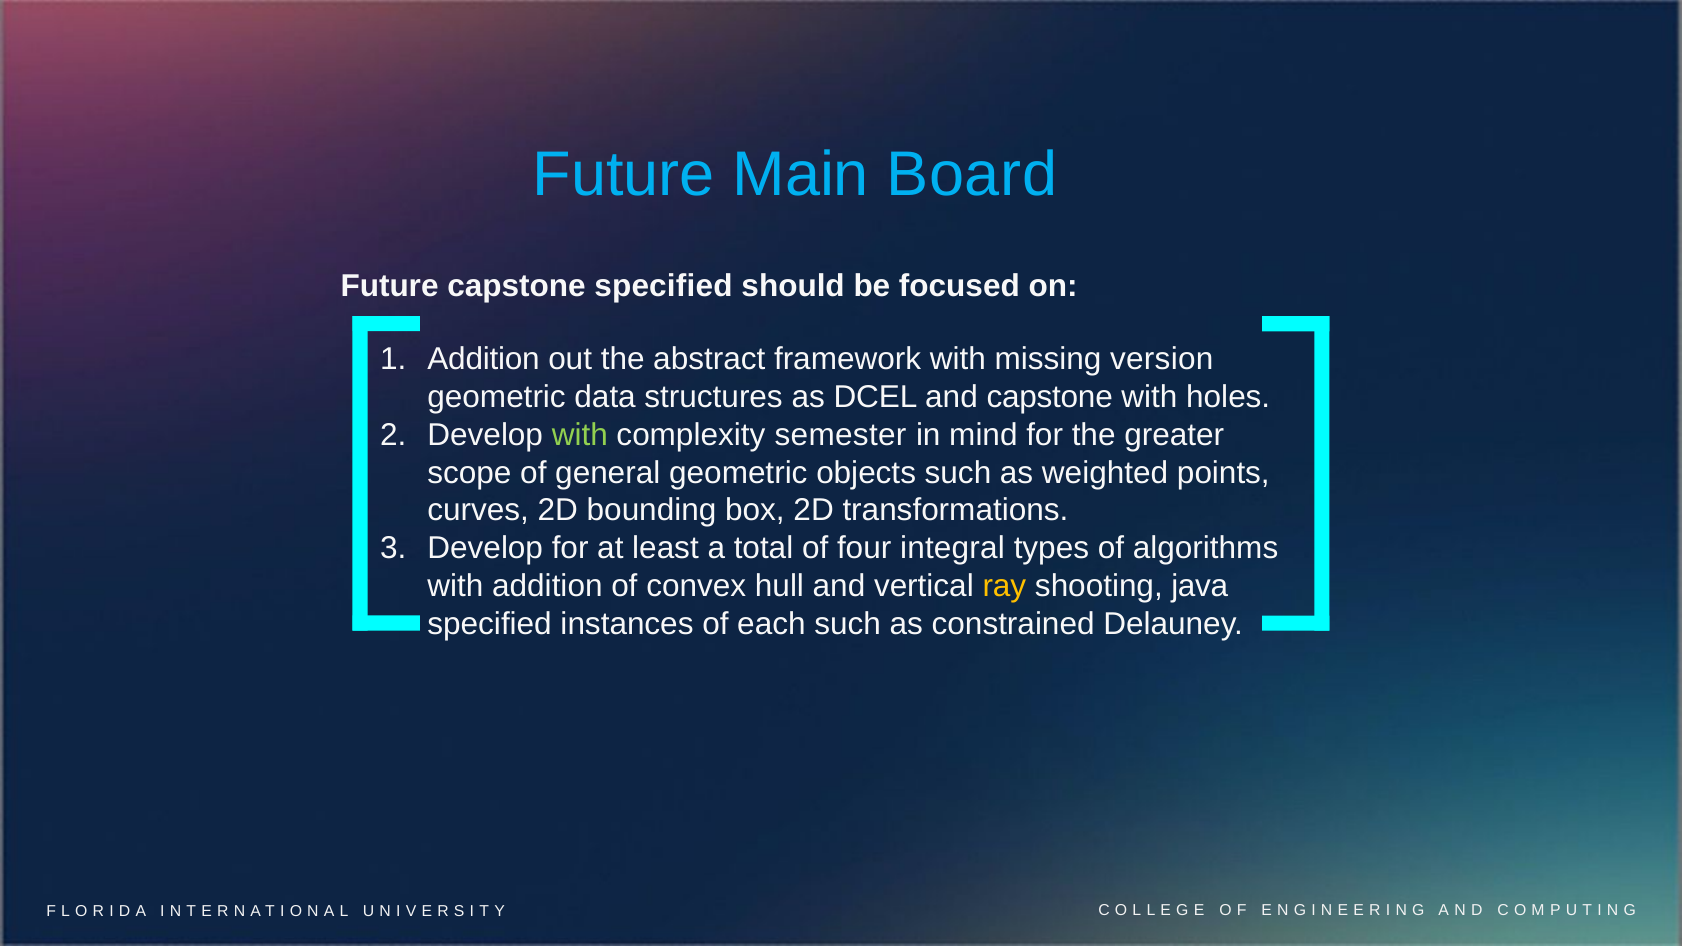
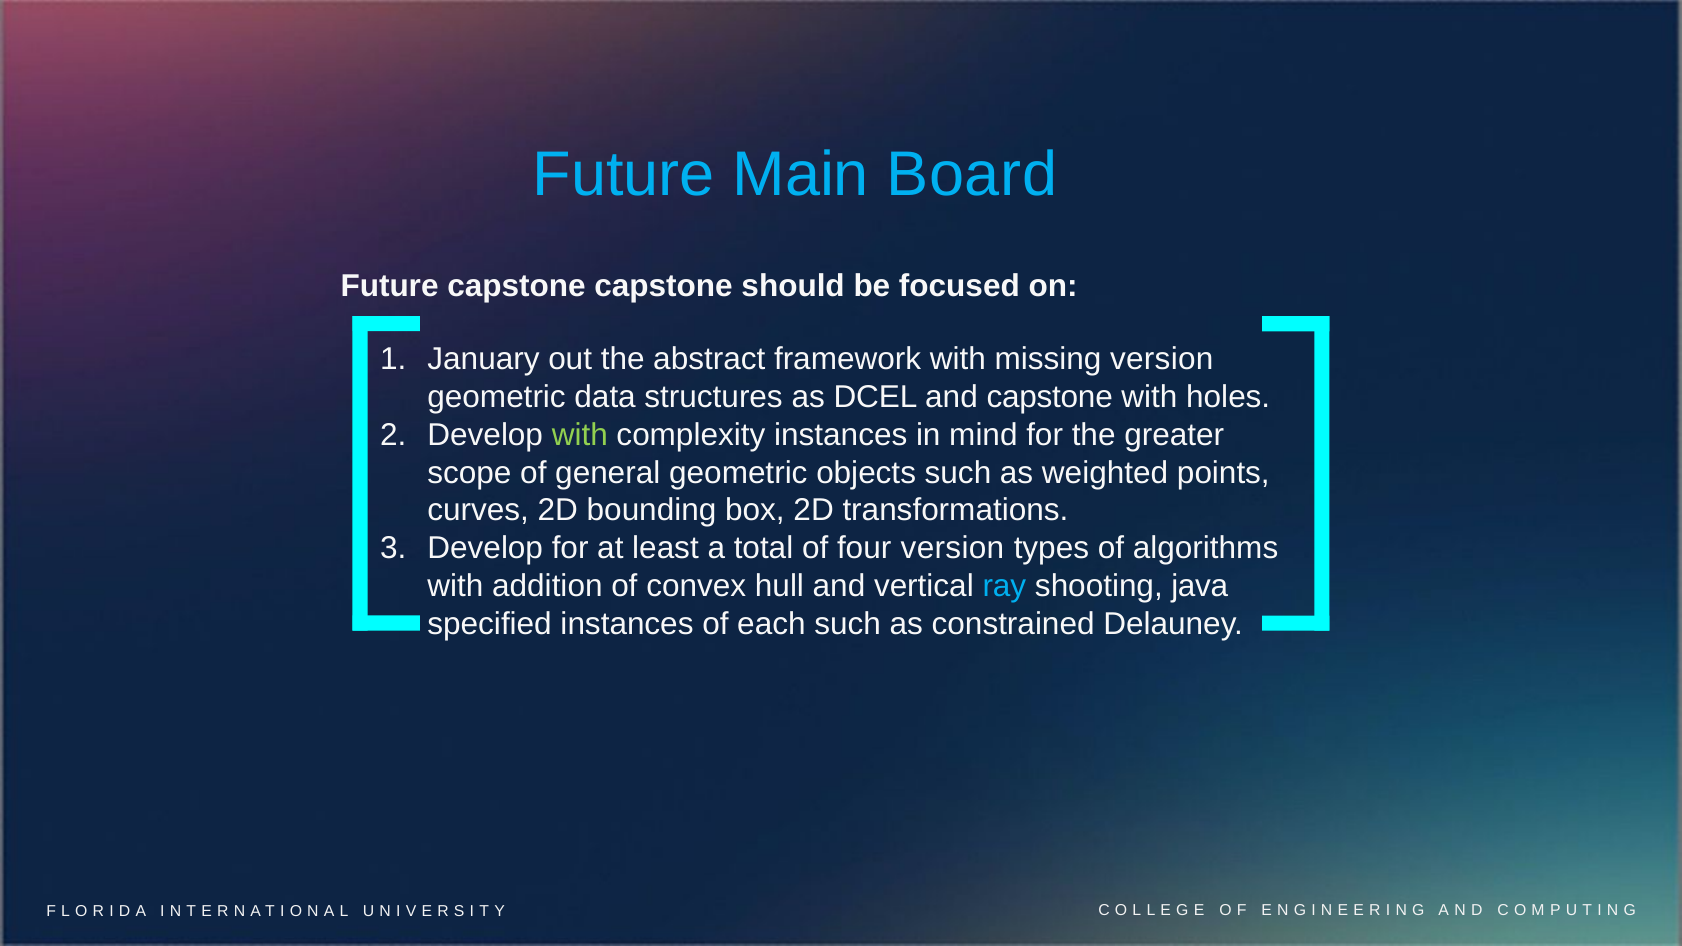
capstone specified: specified -> capstone (664, 287)
Addition: Addition -> January (484, 359)
complexity semester: semester -> instances (841, 435)
four integral: integral -> version (952, 548)
ray colour: yellow -> light blue (1004, 586)
